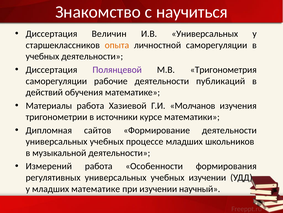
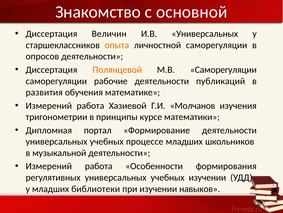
научиться: научиться -> основной (192, 12)
учебных: учебных -> опросов (42, 56)
Полянцевой colour: purple -> orange (117, 69)
М.В Тригонометрия: Тригонометрия -> Саморегуляции (223, 69)
действий: действий -> развития (44, 92)
Материалы: Материалы -> Измерений (49, 105)
источники: источники -> принципы (117, 117)
сайтов: сайтов -> портал (98, 130)
младших математике: математике -> библиотеки (96, 188)
научный: научный -> навыков (200, 188)
